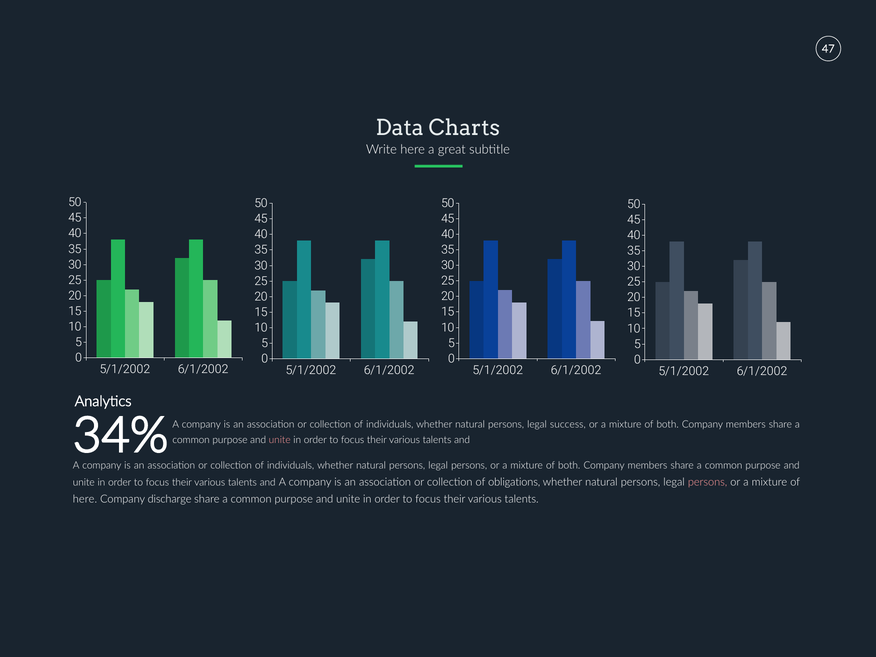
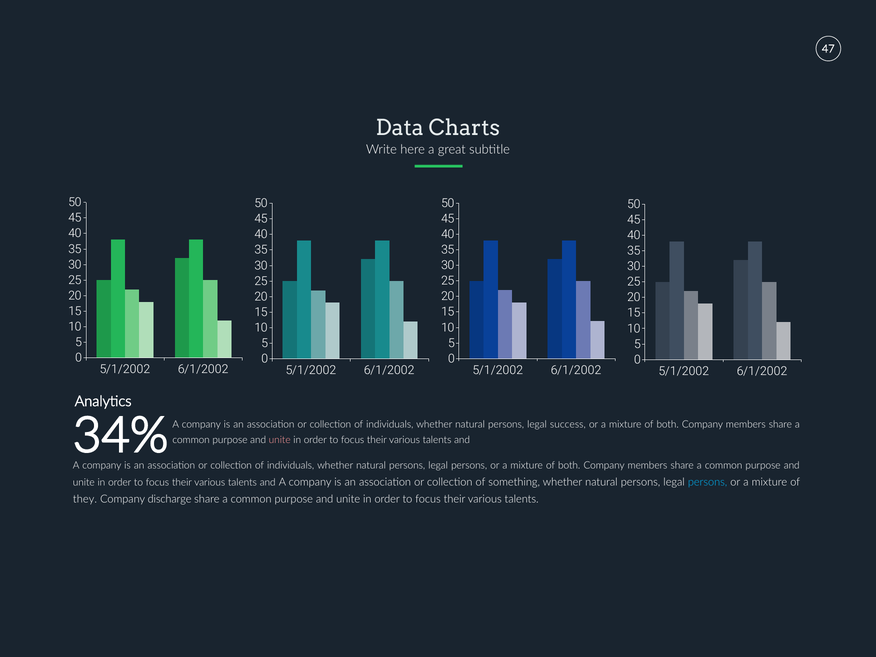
obligations: obligations -> something (514, 482)
persons colour: pink -> light blue (708, 482)
here: here -> they (85, 499)
